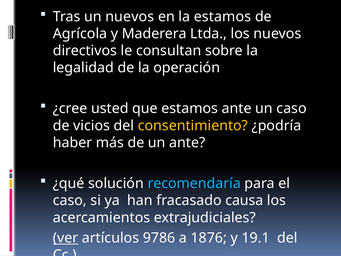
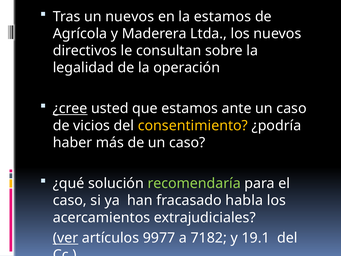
¿cree underline: none -> present (70, 108)
de un ante: ante -> caso (187, 143)
recomendaría colour: light blue -> light green (194, 183)
causa: causa -> habla (244, 200)
9786: 9786 -> 9977 (159, 238)
1876: 1876 -> 7182 (209, 238)
